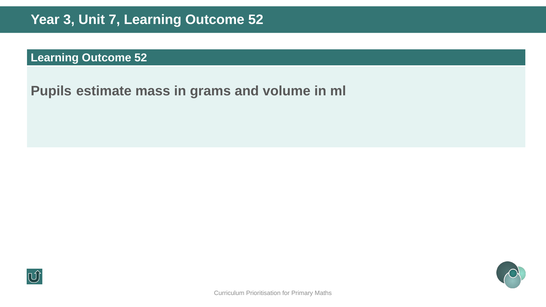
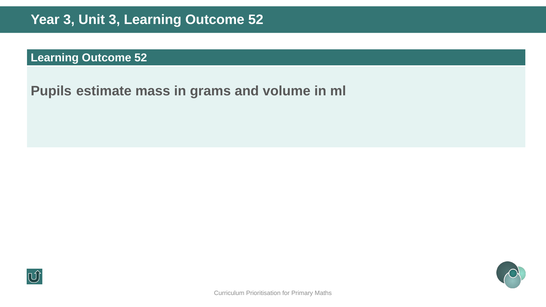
Unit 7: 7 -> 3 (114, 20)
